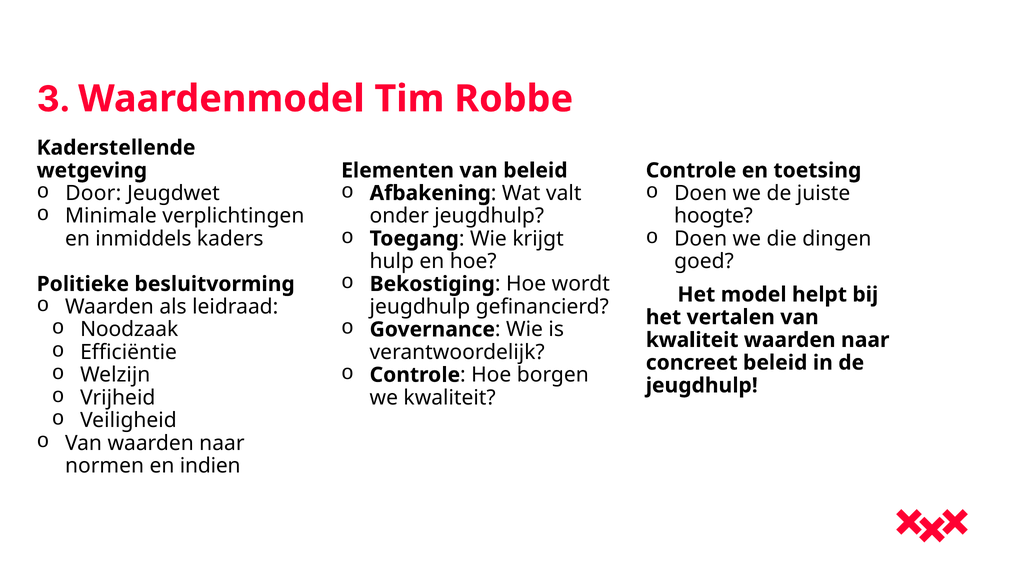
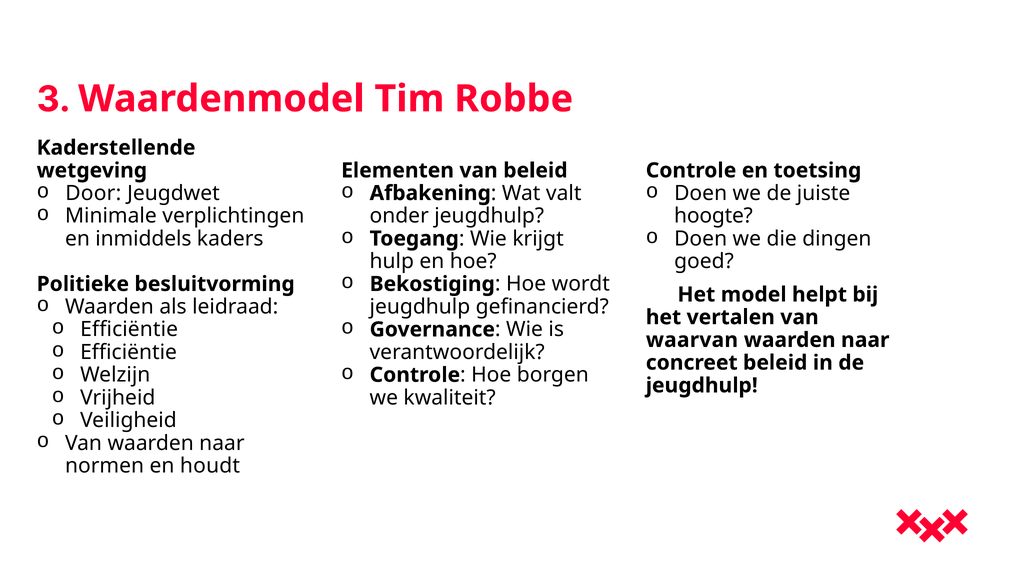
Noodzaak: Noodzaak -> Efficiëntie (129, 329)
kwaliteit: kwaliteit -> waarvan (692, 340)
indien: indien -> houdt (210, 465)
